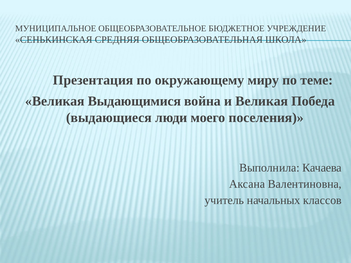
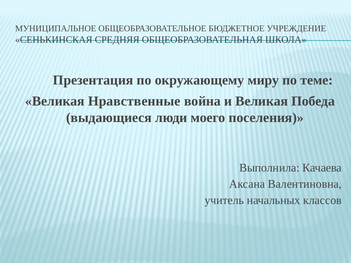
Выдающимися: Выдающимися -> Нравственные (134, 101)
